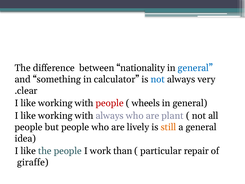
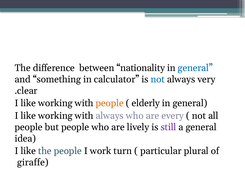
people colour: red -> orange (110, 103)
wheels: wheels -> elderly (146, 103)
plant: plant -> every (173, 116)
still colour: orange -> purple (168, 127)
than: than -> turn (123, 151)
repair: repair -> plural (196, 151)
